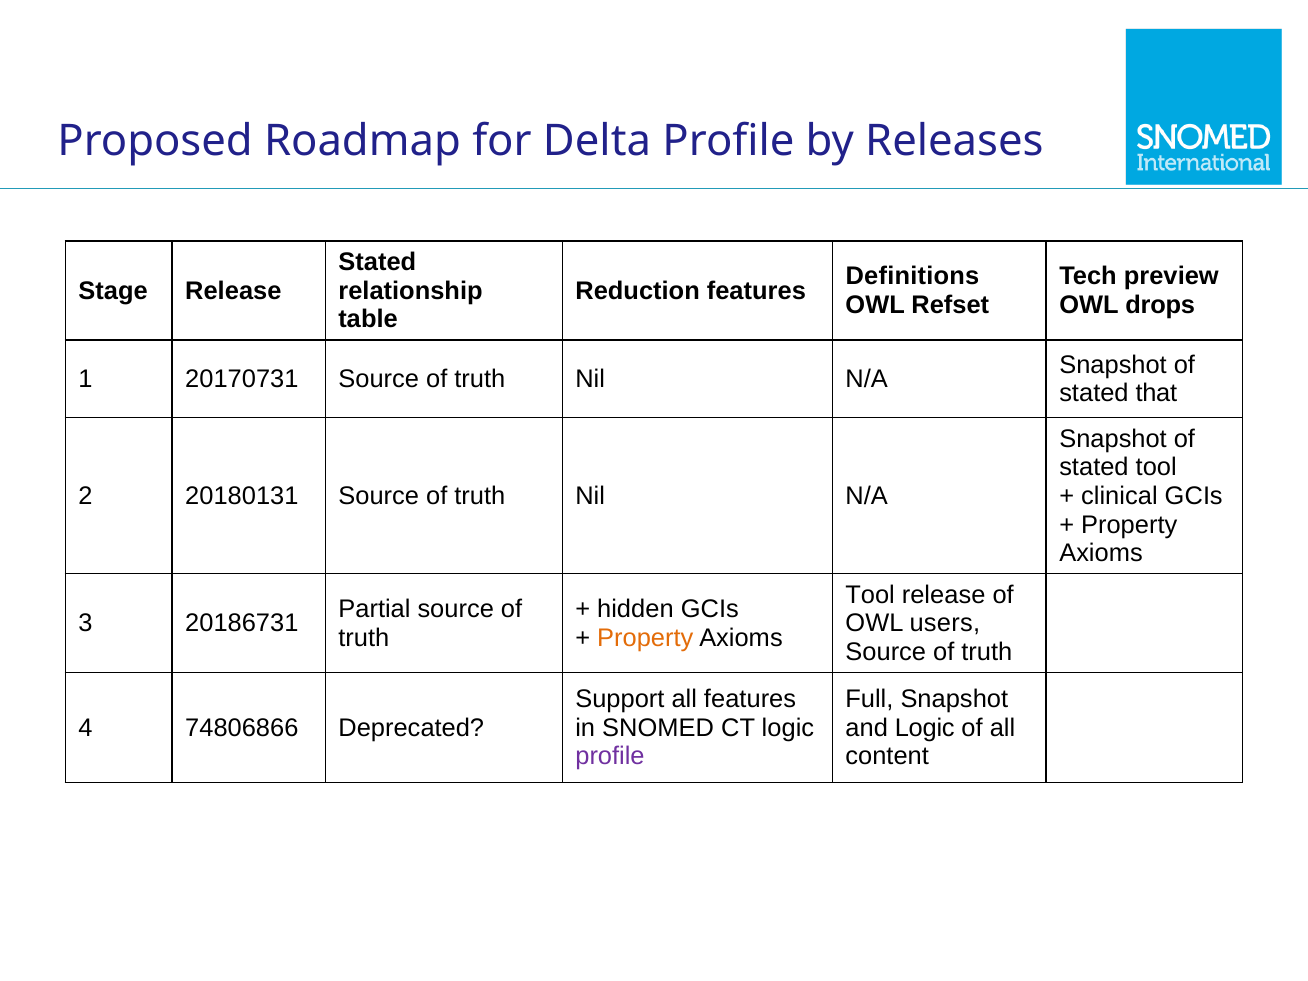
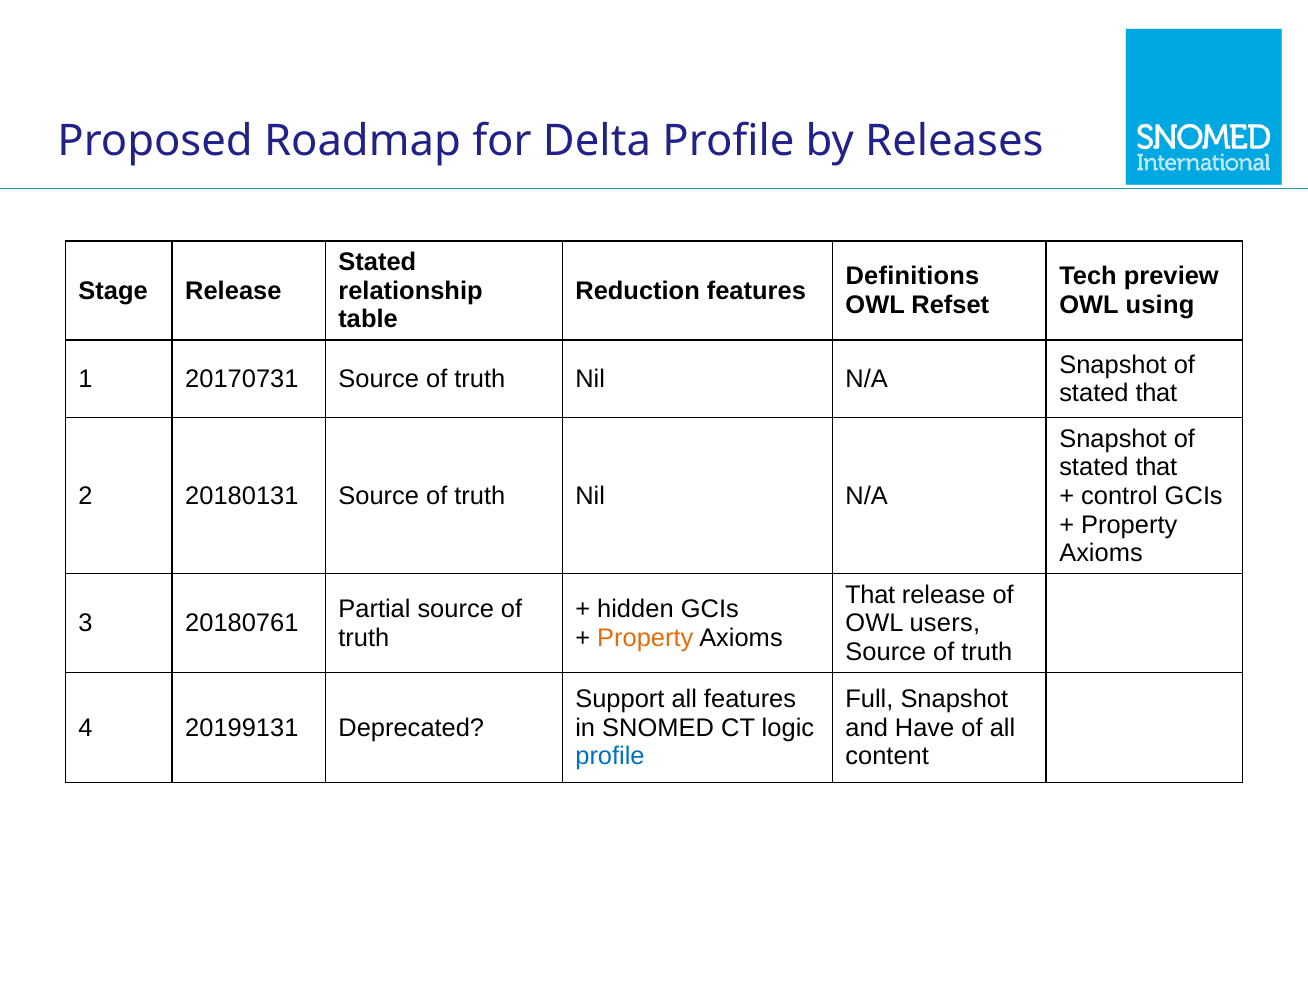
drops: drops -> using (1160, 305)
tool: tool -> that (1156, 468)
clinical: clinical -> control (1119, 496)
Tool: Tool -> That (870, 595)
20186731: 20186731 -> 20180761 (242, 624)
74806866: 74806866 -> 20199131 (242, 728)
and Logic: Logic -> Have (925, 728)
profile colour: purple -> blue (610, 757)
